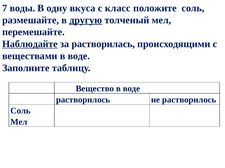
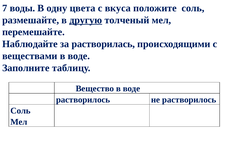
вкуса: вкуса -> цвета (83, 8)
класс: класс -> вкуса (118, 8)
Наблюдайте underline: present -> none (30, 44)
